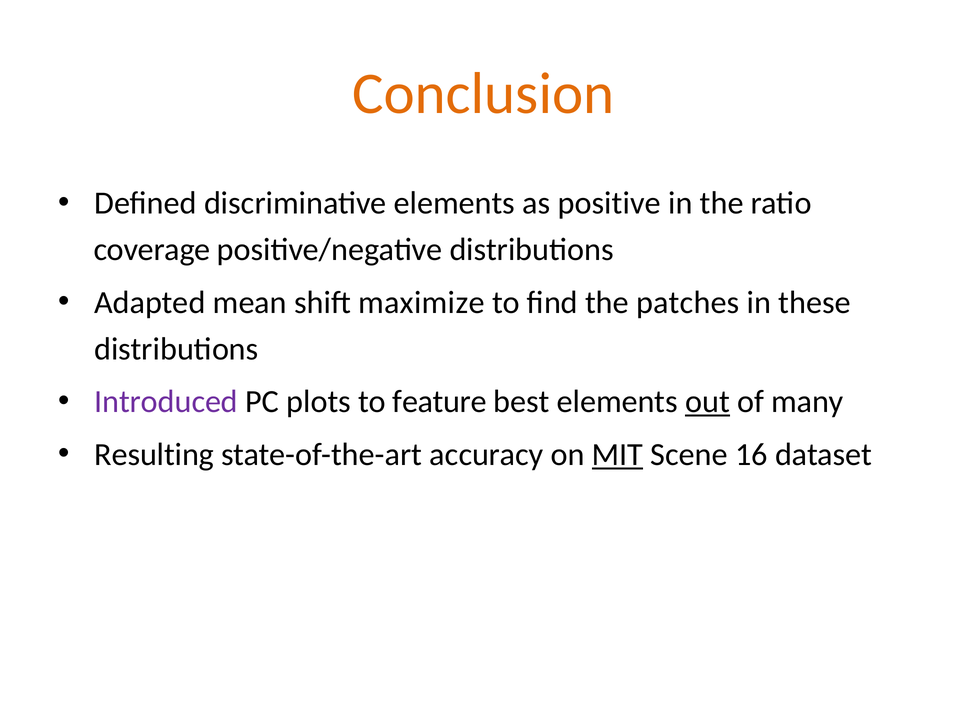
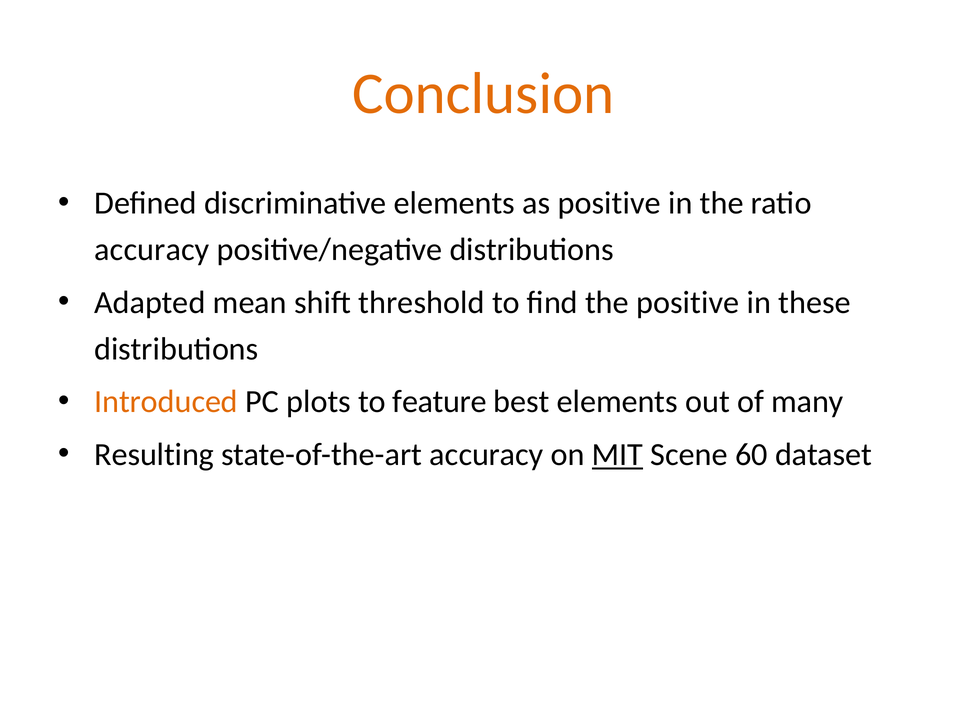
coverage: coverage -> accuracy (152, 250)
maximize: maximize -> threshold (422, 303)
the patches: patches -> positive (688, 303)
Introduced colour: purple -> orange (166, 402)
out underline: present -> none (708, 402)
16: 16 -> 60 (751, 455)
